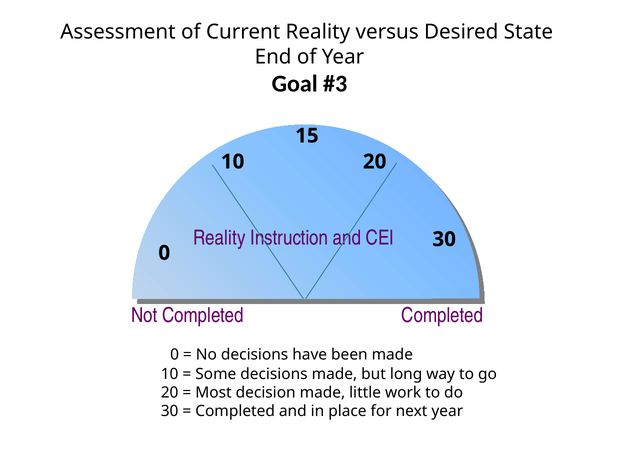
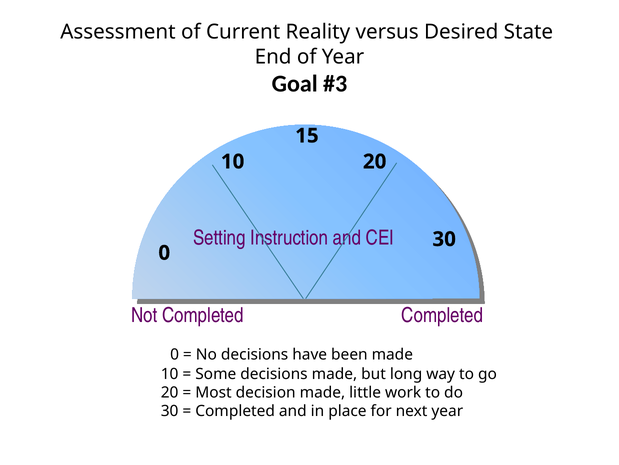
Reality: Reality -> Setting (219, 238)
